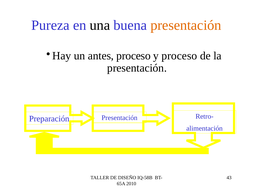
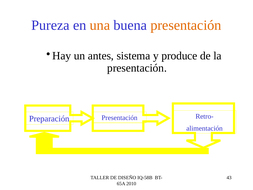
una colour: black -> orange (100, 25)
antes proceso: proceso -> sistema (133, 56)
y proceso: proceso -> produce (179, 56)
